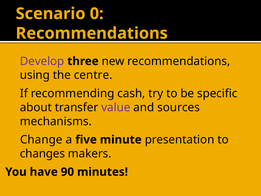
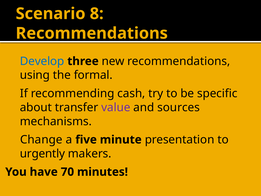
0: 0 -> 8 (97, 14)
Develop colour: purple -> blue (42, 61)
centre: centre -> formal (93, 75)
changes: changes -> urgently (42, 153)
90: 90 -> 70 (67, 172)
